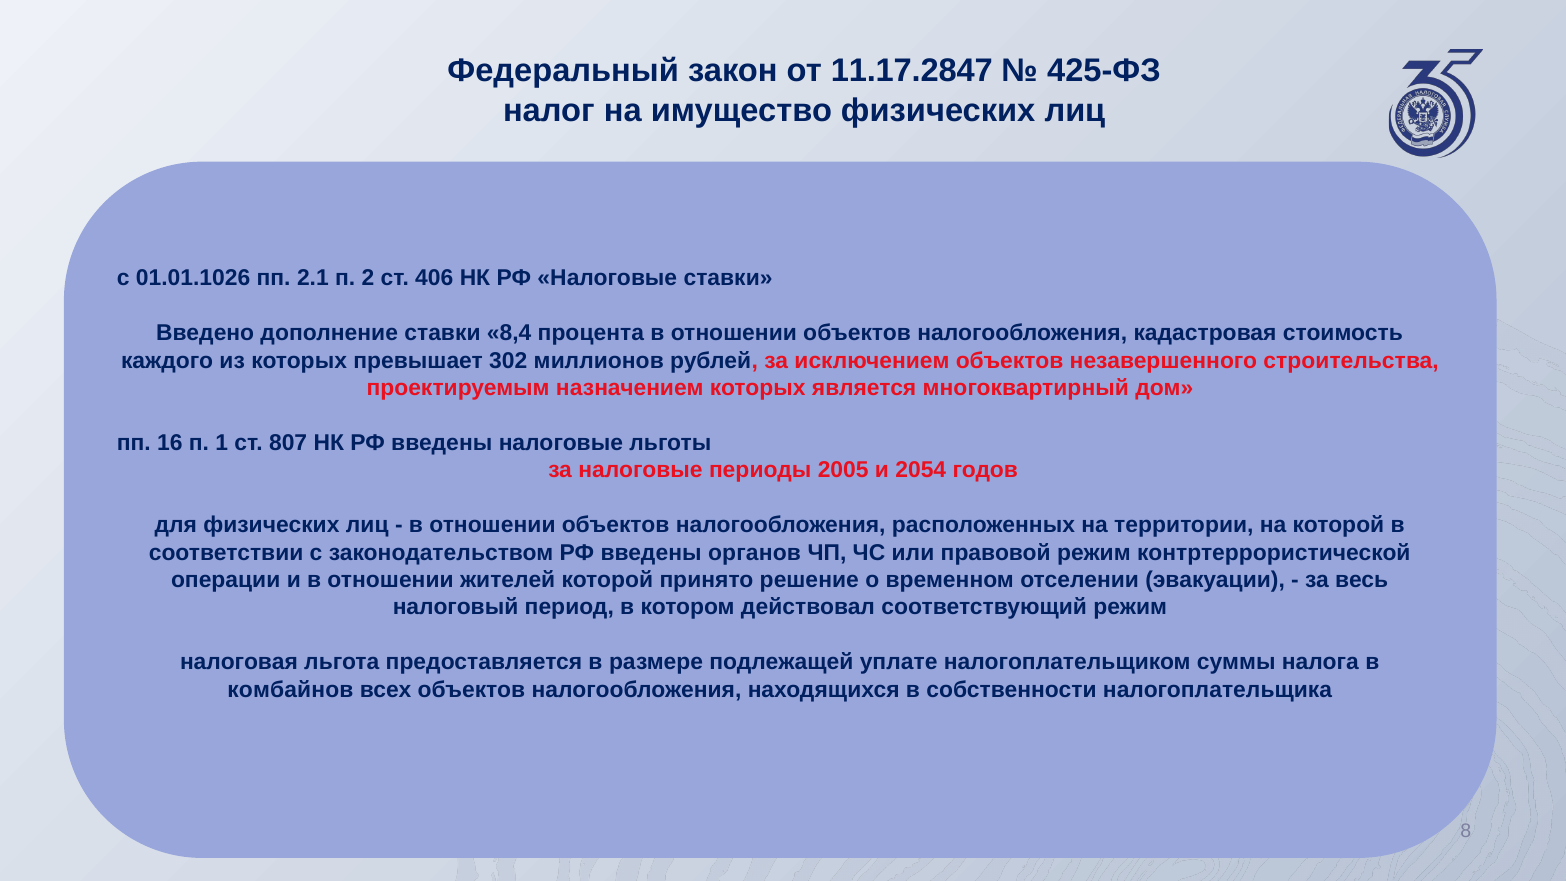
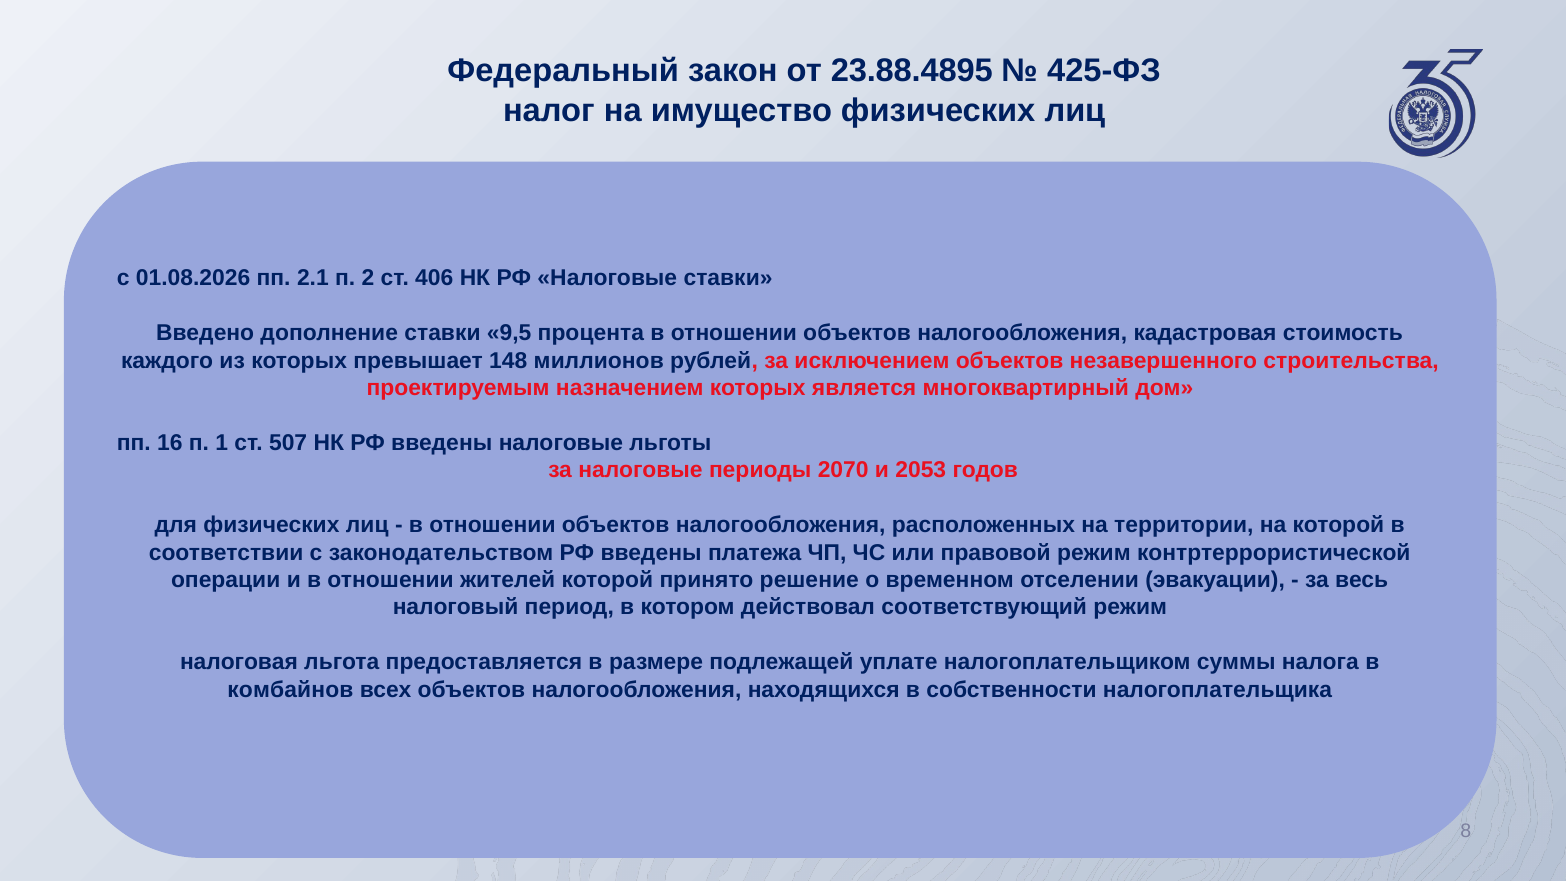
11.17.2847: 11.17.2847 -> 23.88.4895 (912, 71)
01.01.1026: 01.01.1026 -> 01.08.2026 (193, 278)
8,4: 8,4 -> 9,5 (509, 333)
302: 302 -> 148 (508, 360)
807: 807 -> 507 (288, 443)
2005: 2005 -> 2070 (843, 470)
2054: 2054 -> 2053 (921, 470)
органов: органов -> платежа (755, 552)
